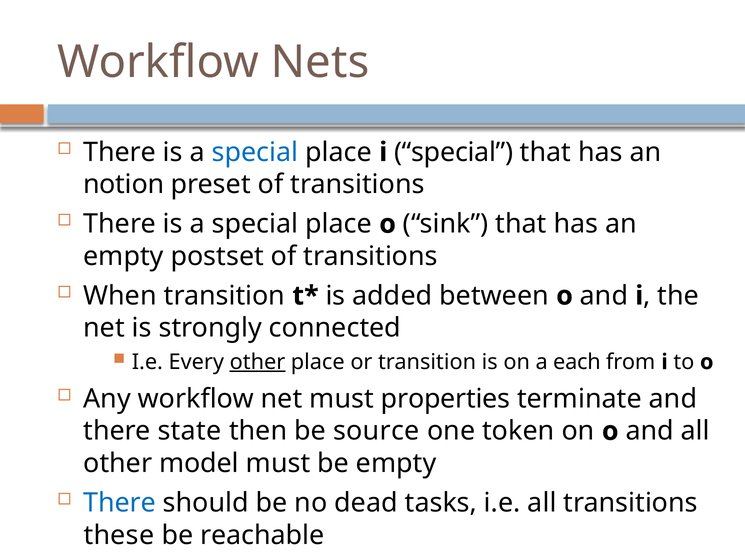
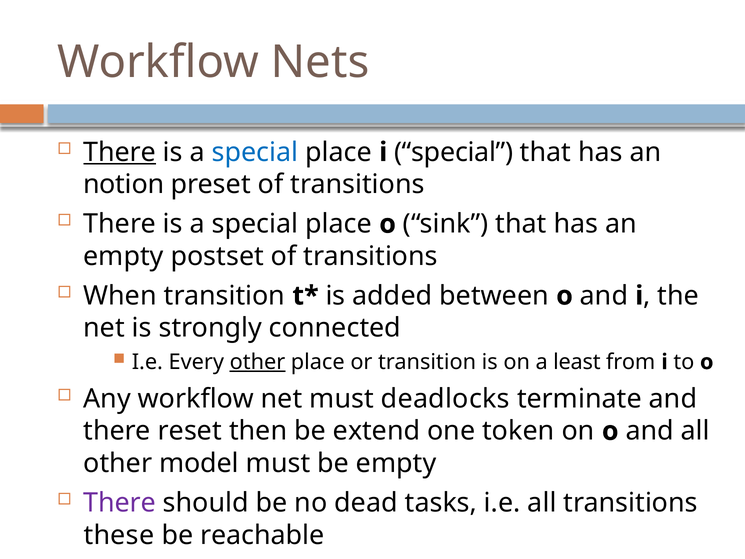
There underline: none -> present (120, 152)
each: each -> least (577, 362)
properties: properties -> deadlocks (445, 399)
state: state -> reset (190, 431)
source: source -> extend (377, 431)
There colour: blue -> purple (120, 503)
